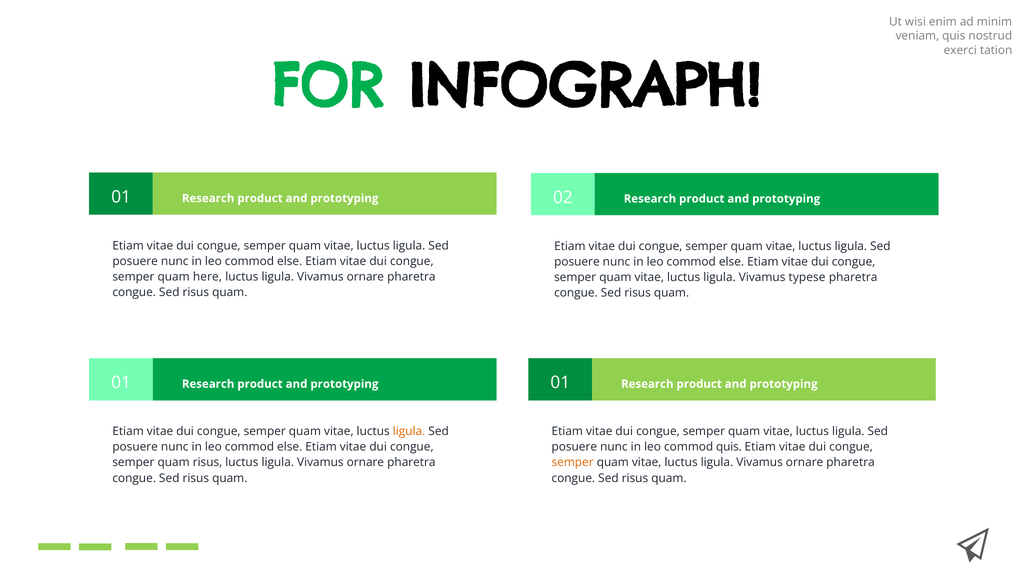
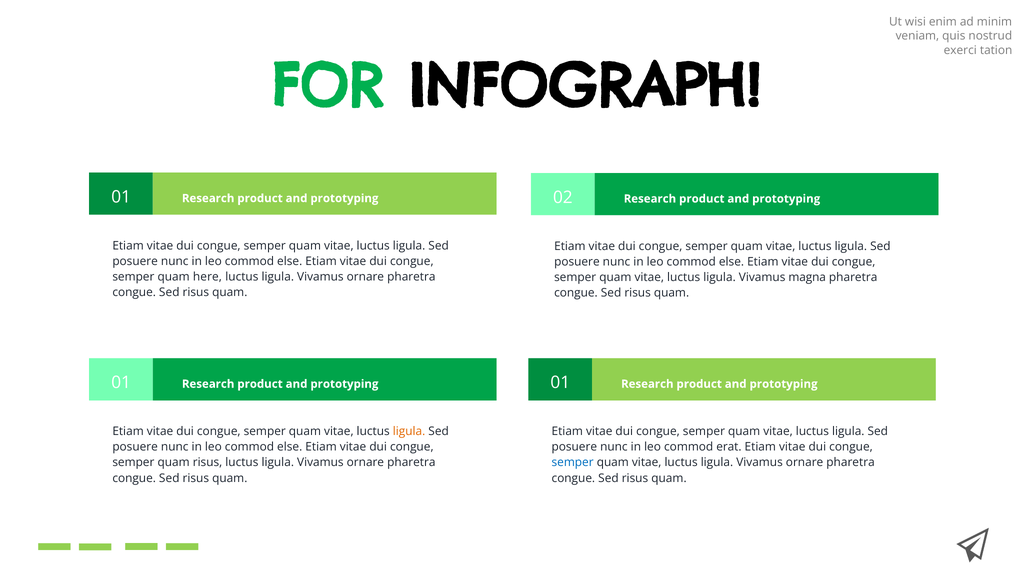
typese: typese -> magna (807, 277)
commod quis: quis -> erat (729, 447)
semper colour: orange -> blue (573, 462)
